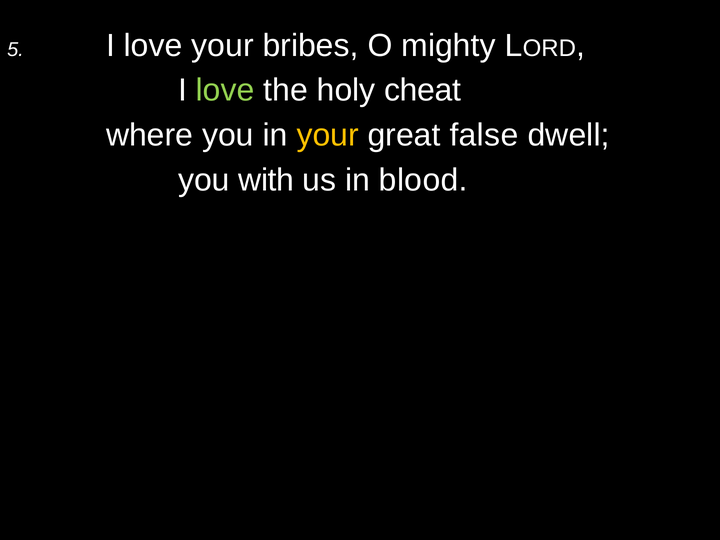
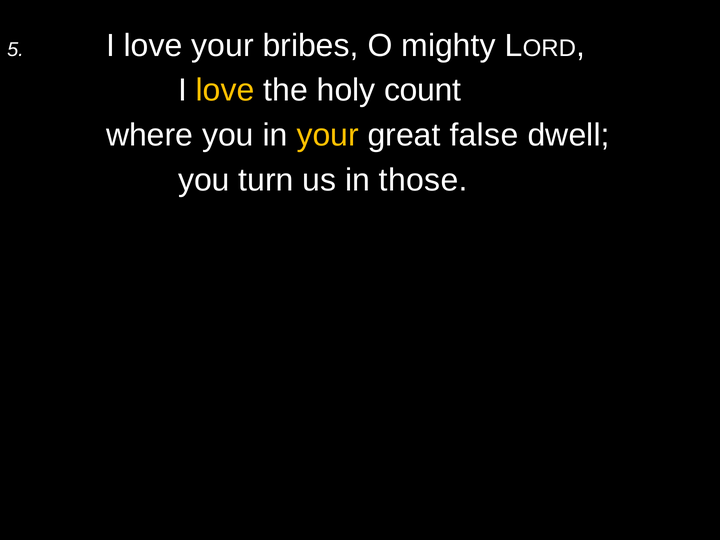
love colour: light green -> yellow (225, 90)
cheat: cheat -> count (423, 90)
with: with -> turn (266, 180)
blood: blood -> those (423, 180)
